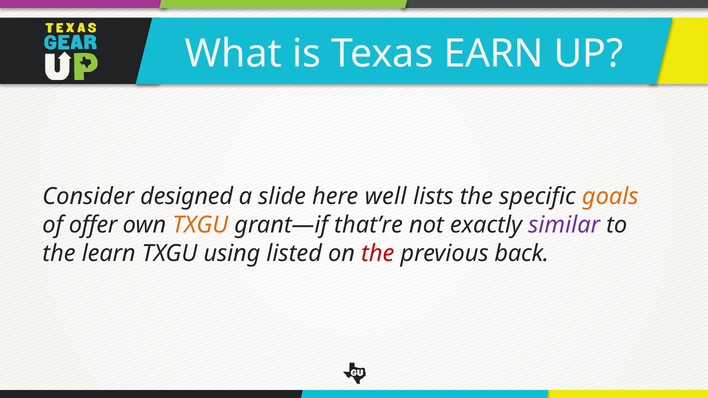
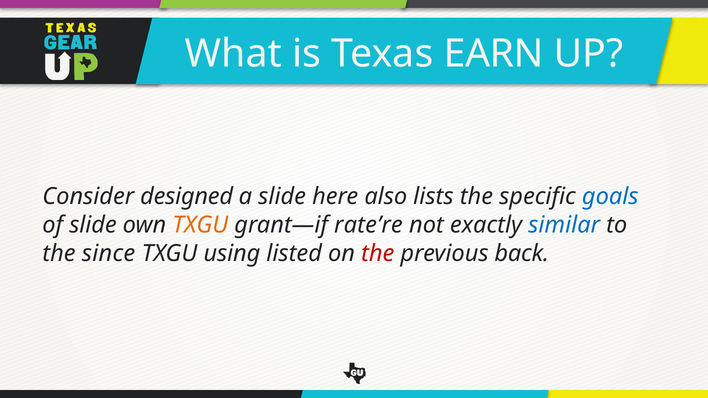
well: well -> also (386, 197)
goals colour: orange -> blue (610, 197)
of offer: offer -> slide (93, 225)
that’re: that’re -> rate’re (368, 225)
similar colour: purple -> blue (564, 225)
learn: learn -> since (109, 253)
